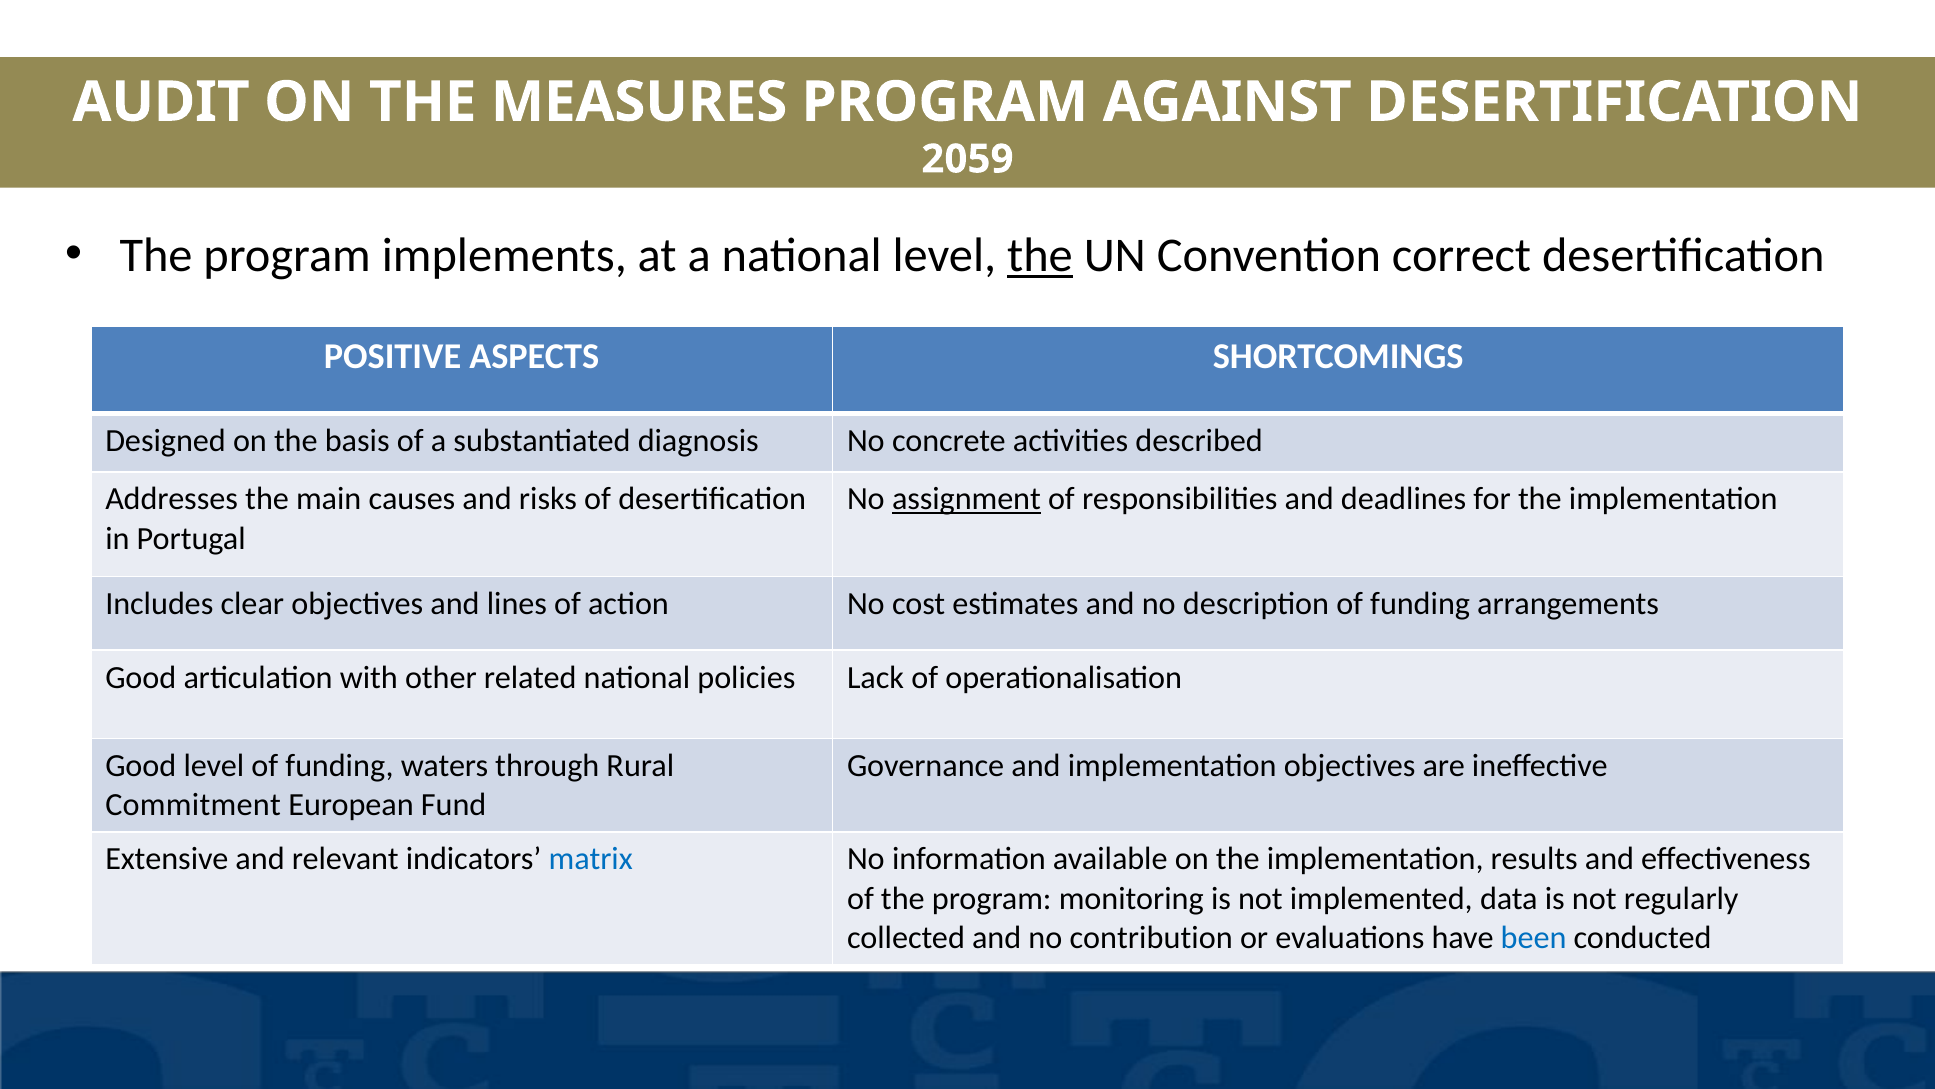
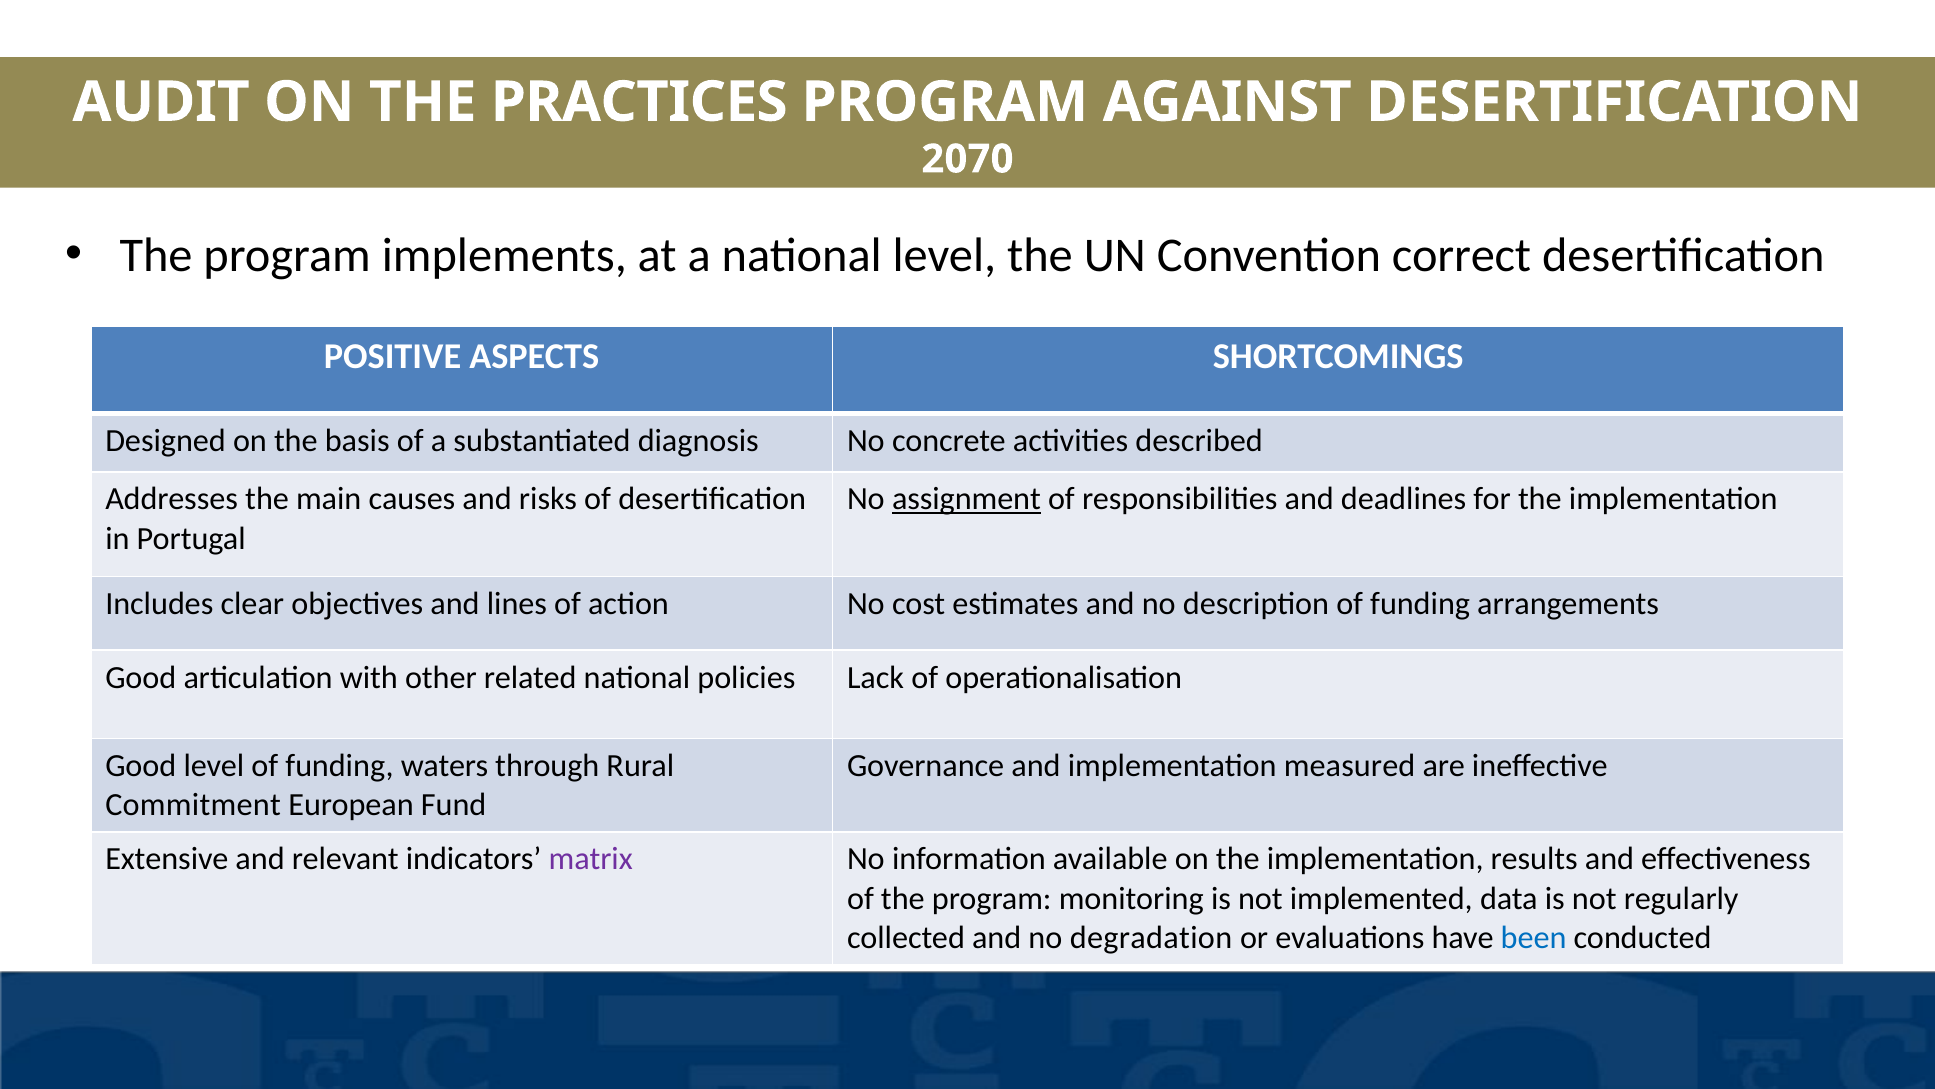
MEASURES: MEASURES -> PRACTICES (639, 102)
2059: 2059 -> 2070 (967, 159)
the underline: present -> none (1040, 255)
implementation objectives: objectives -> measured (1350, 765)
matrix colour: blue -> purple (591, 859)
contribution: contribution -> degradation (1151, 938)
